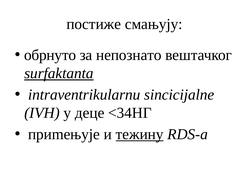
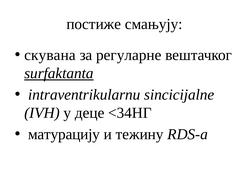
обрнуто: обрнуто -> скувана (50, 55)
непознато: непознато -> регуларне (129, 55)
приmeњуjе: приmeњуjе -> матурацију (64, 134)
тежину underline: present -> none (140, 134)
